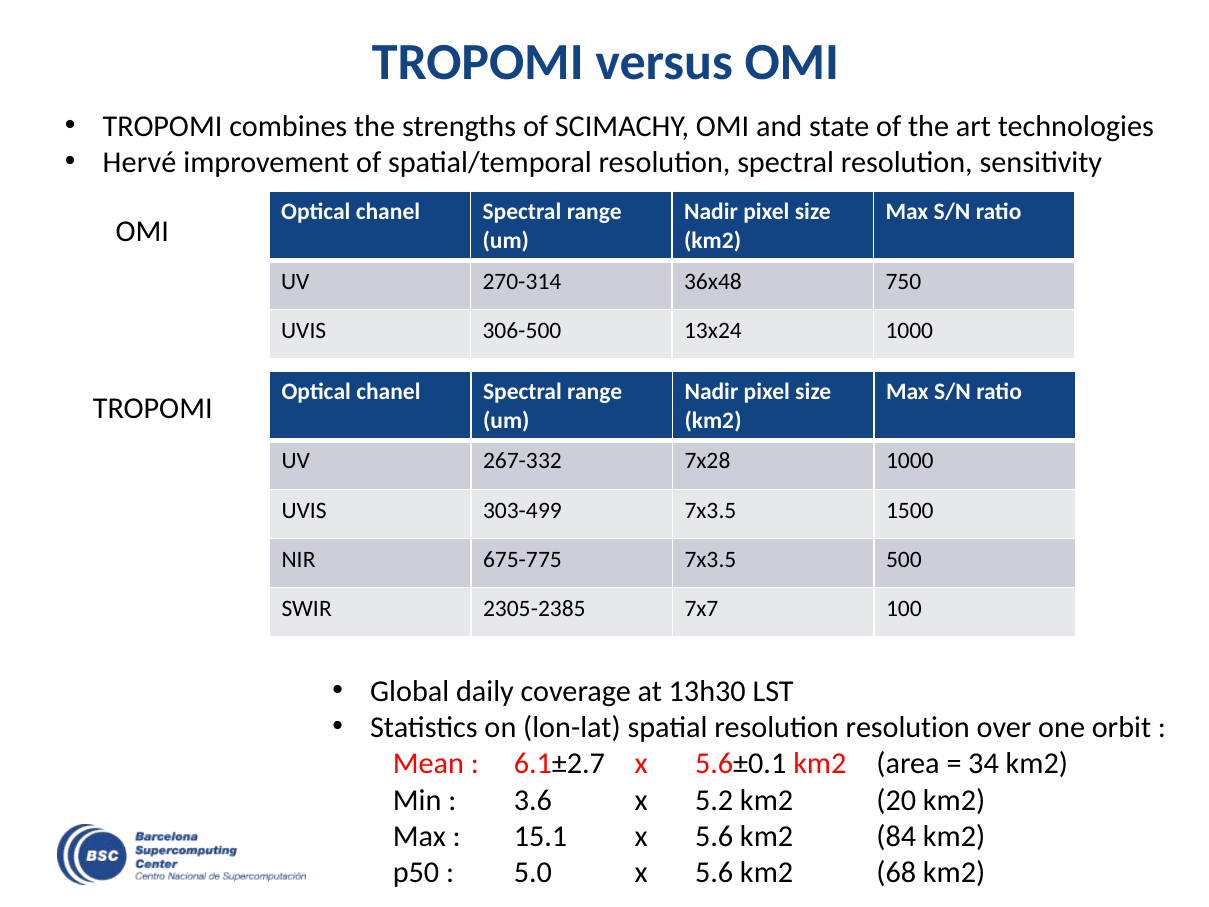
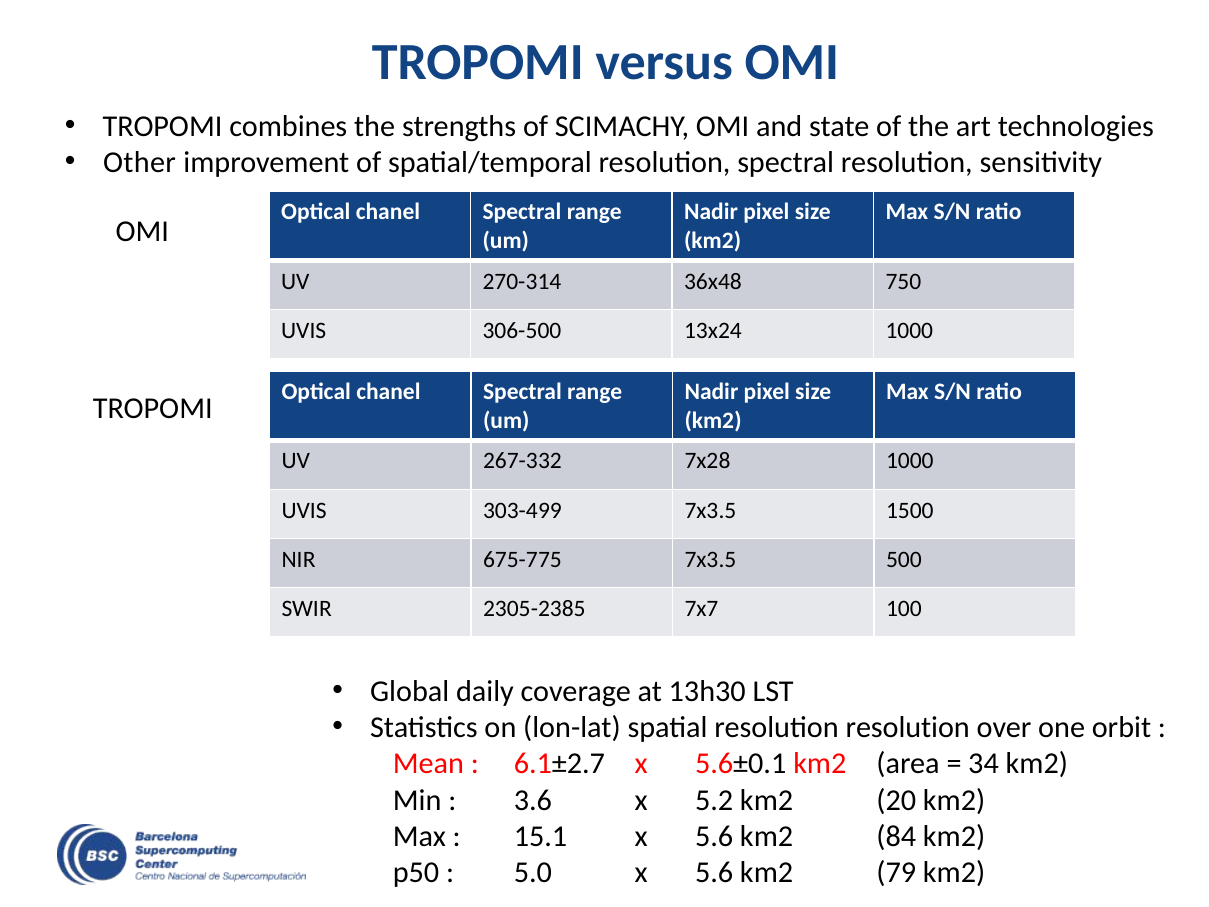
Hervé: Hervé -> Other (139, 162)
68: 68 -> 79 (896, 872)
